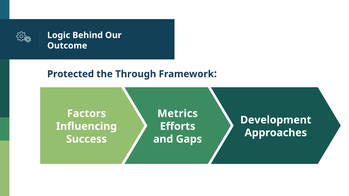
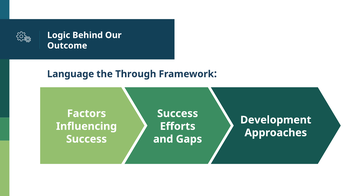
Protected: Protected -> Language (71, 74)
Metrics: Metrics -> Success (178, 114)
